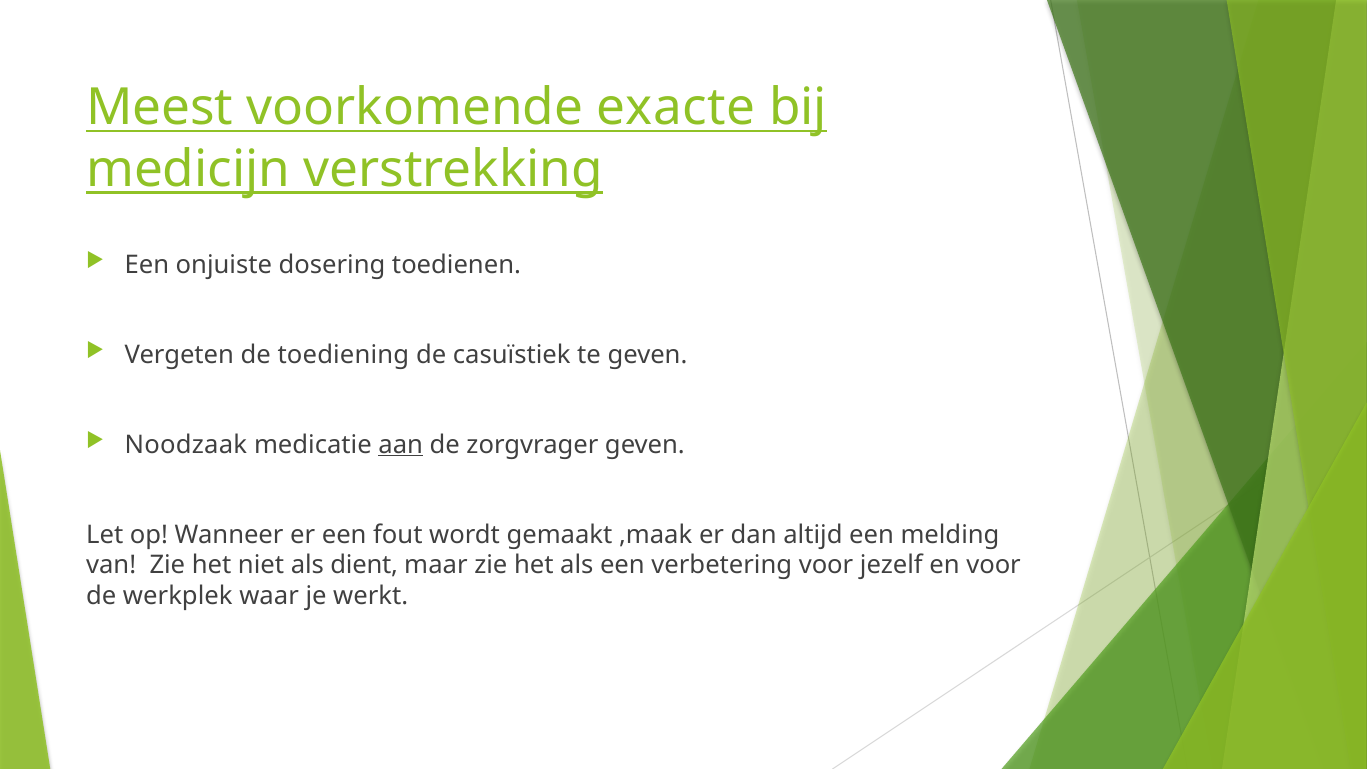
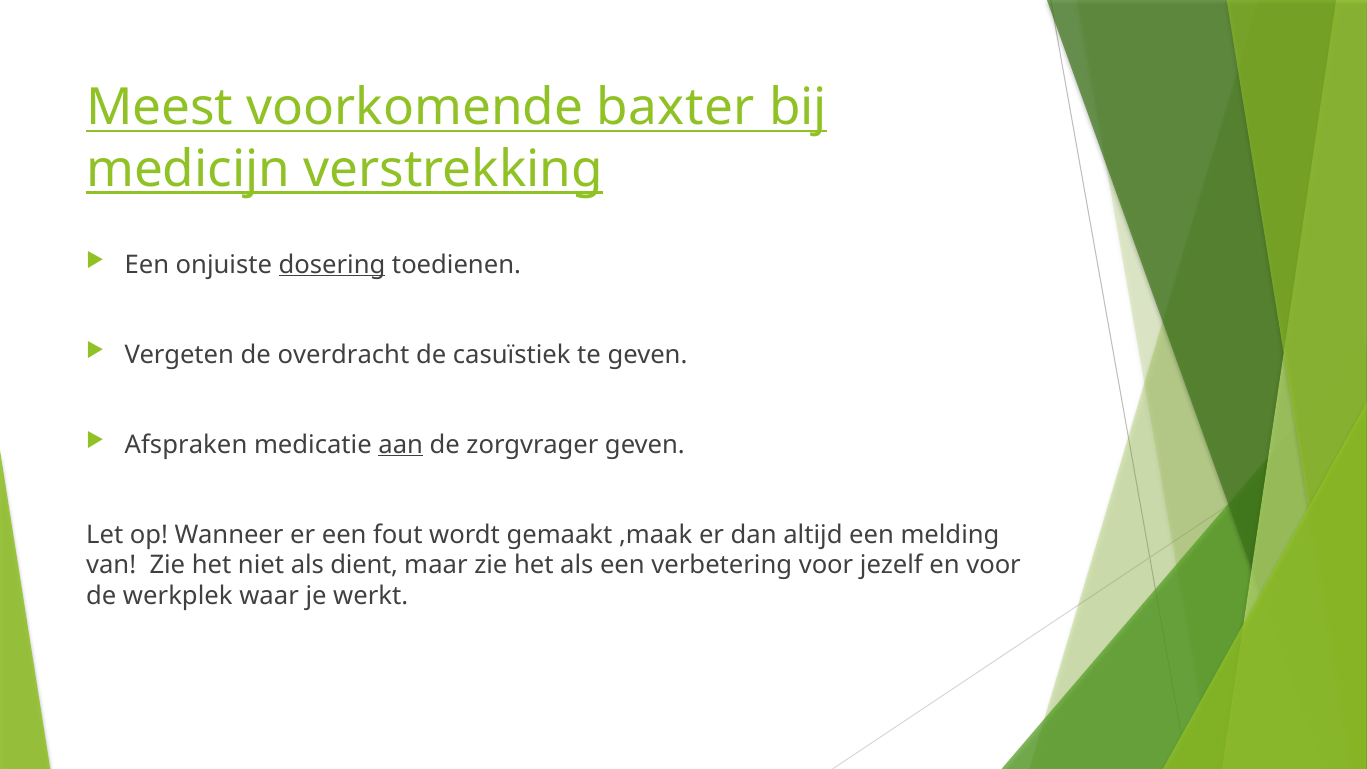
exacte: exacte -> baxter (676, 108)
dosering underline: none -> present (332, 265)
toediening: toediening -> overdracht (343, 355)
Noodzaak: Noodzaak -> Afspraken (186, 445)
